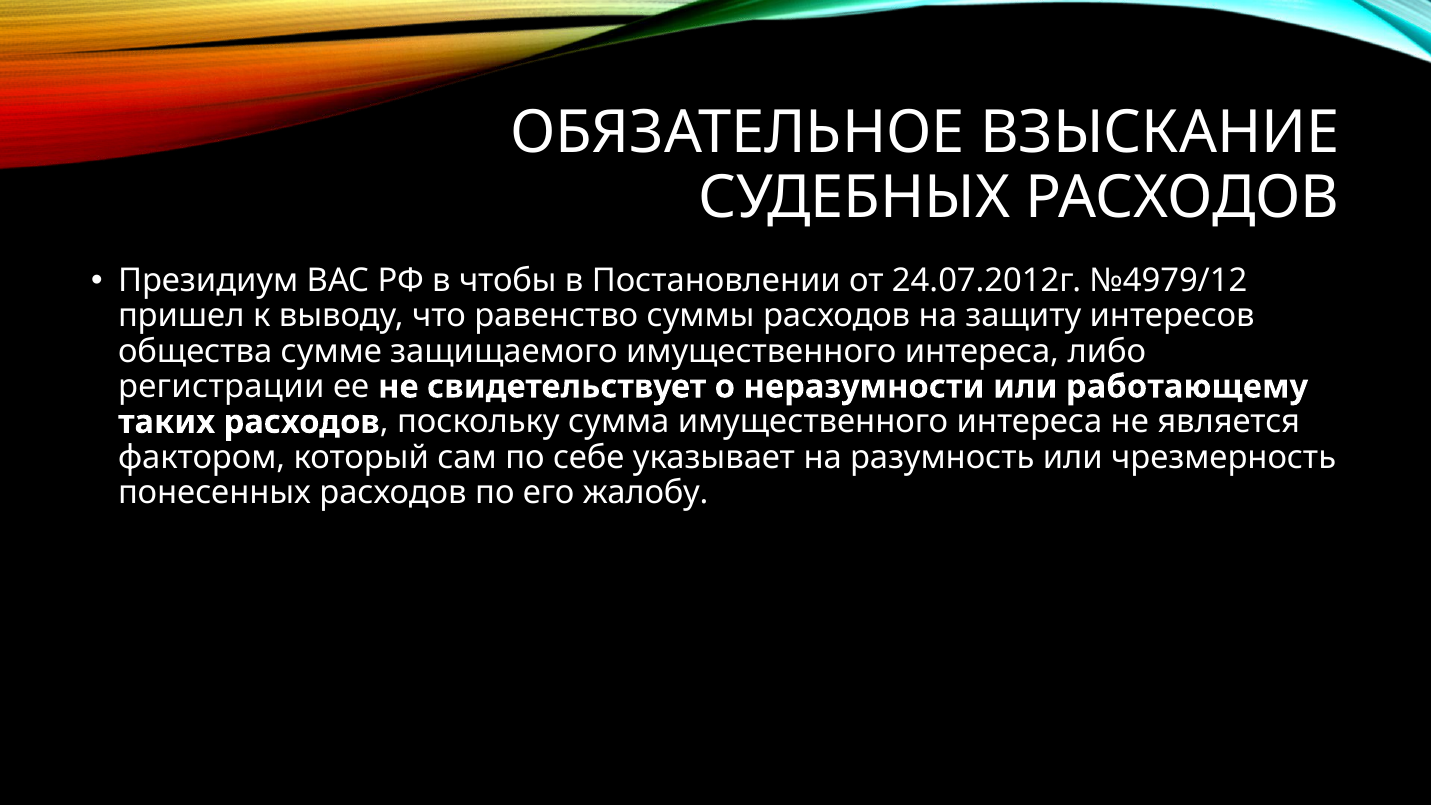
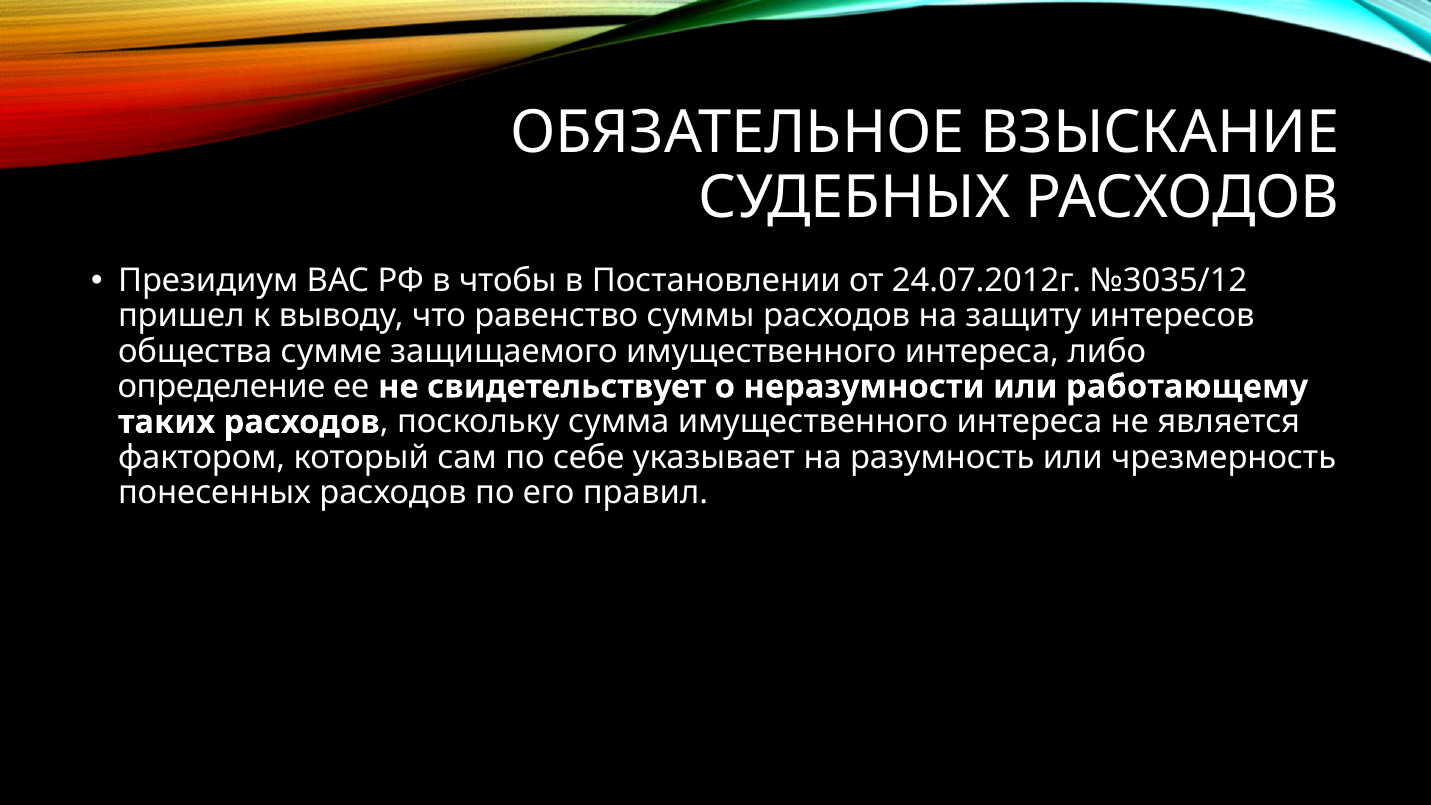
№4979/12: №4979/12 -> №3035/12 (1168, 280)
регистрации: регистрации -> определение (222, 387)
жалобу: жалобу -> правил (645, 493)
